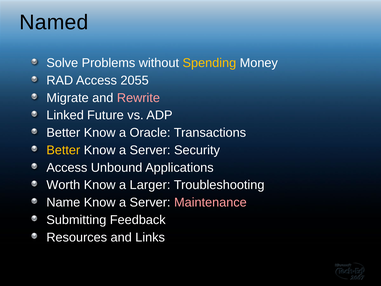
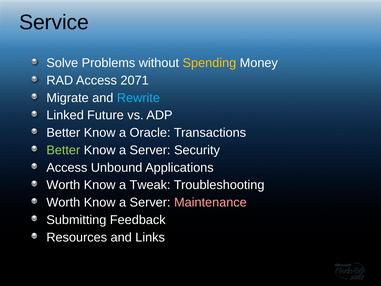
Named: Named -> Service (54, 22)
2055: 2055 -> 2071 (135, 80)
Rewrite colour: pink -> light blue (138, 98)
Better colour: yellow -> light green (63, 150)
Larger: Larger -> Tweak (150, 185)
Name: Name -> Worth (63, 202)
